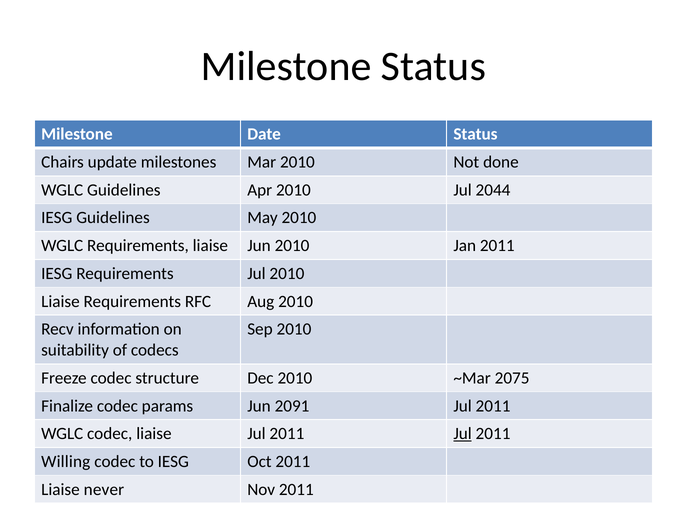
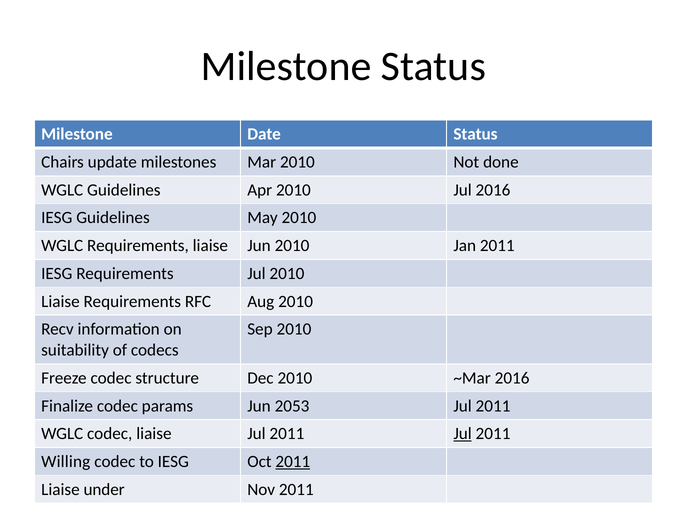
Jul 2044: 2044 -> 2016 (493, 190)
~Mar 2075: 2075 -> 2016 (512, 378)
2091: 2091 -> 2053 (292, 406)
2011 underline: none -> present (293, 462)
never: never -> under (104, 490)
